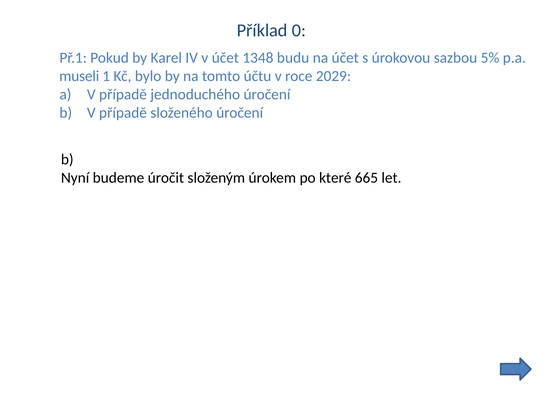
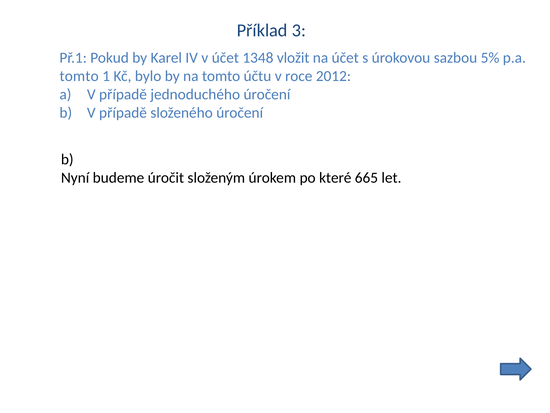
0: 0 -> 3 (299, 30)
budu: budu -> vložit (293, 58)
museli: museli -> tomto (79, 76)
2029: 2029 -> 2012 (333, 76)
